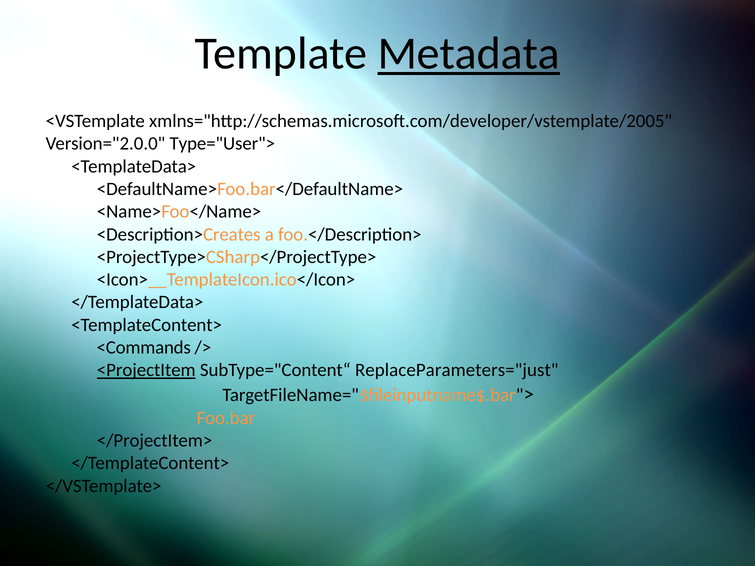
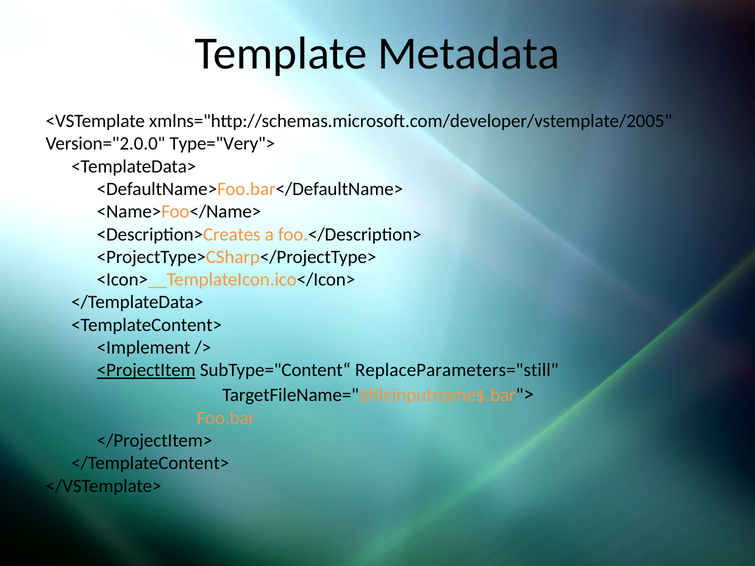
Metadata underline: present -> none (469, 54)
Type="User">: Type="User"> -> Type="Very"> (222, 144)
<Commands: <Commands -> <Implement (144, 348)
ReplaceParameters="just: ReplaceParameters="just -> ReplaceParameters="still (457, 370)
